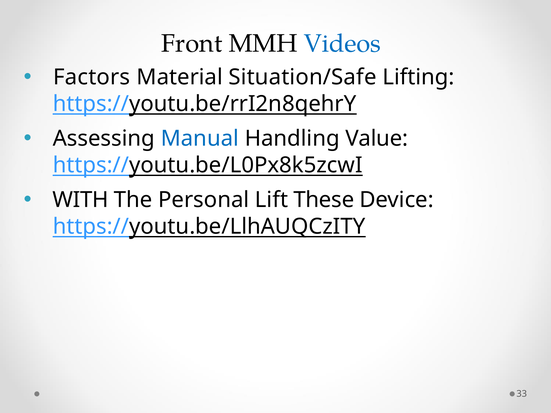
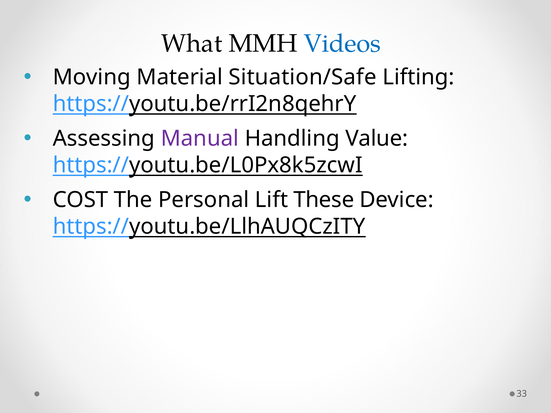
Front: Front -> What (192, 44)
Factors: Factors -> Moving (92, 77)
Manual colour: blue -> purple (200, 139)
WITH: WITH -> COST (80, 200)
